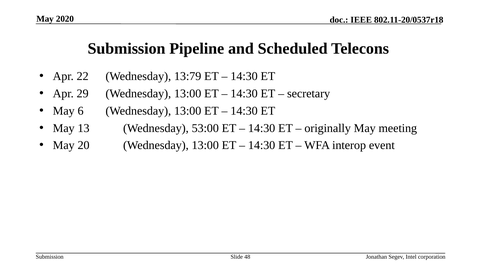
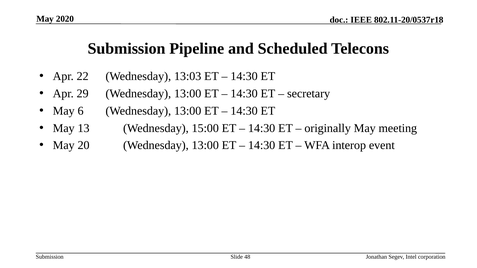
13:79: 13:79 -> 13:03 (188, 76)
53:00: 53:00 -> 15:00 (205, 128)
